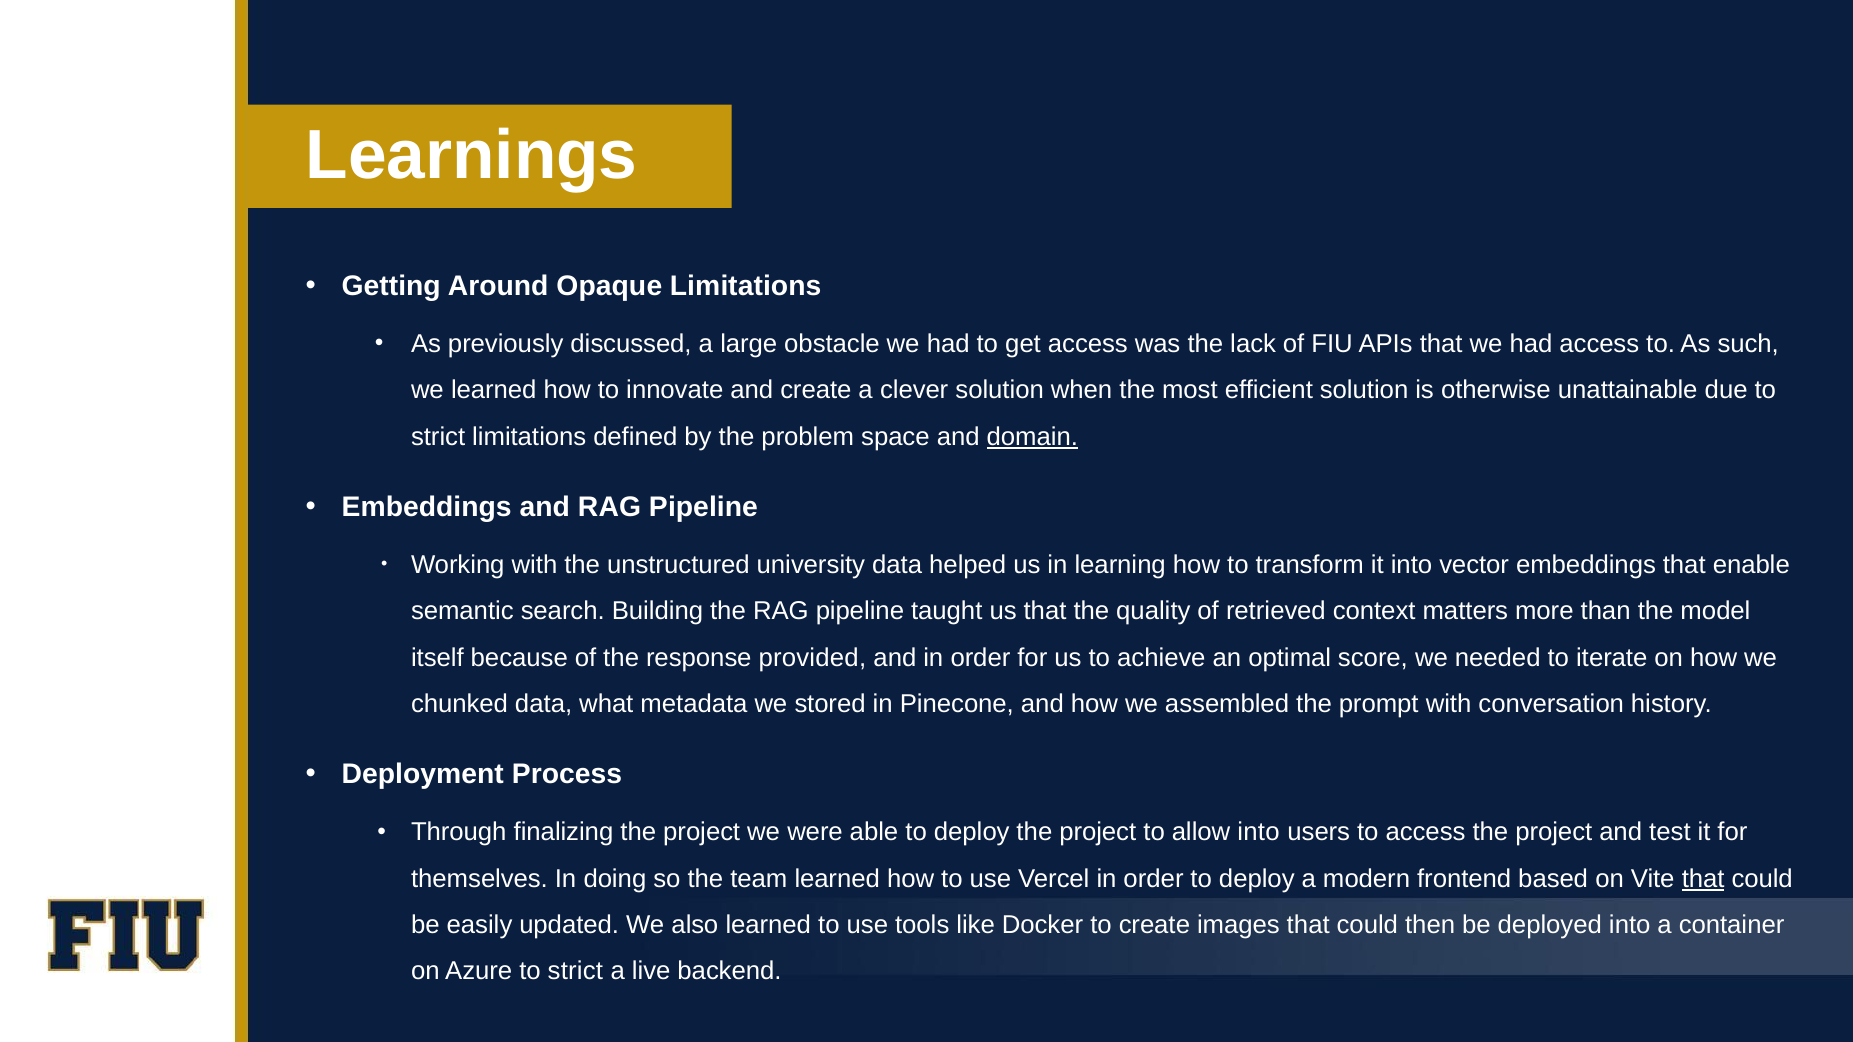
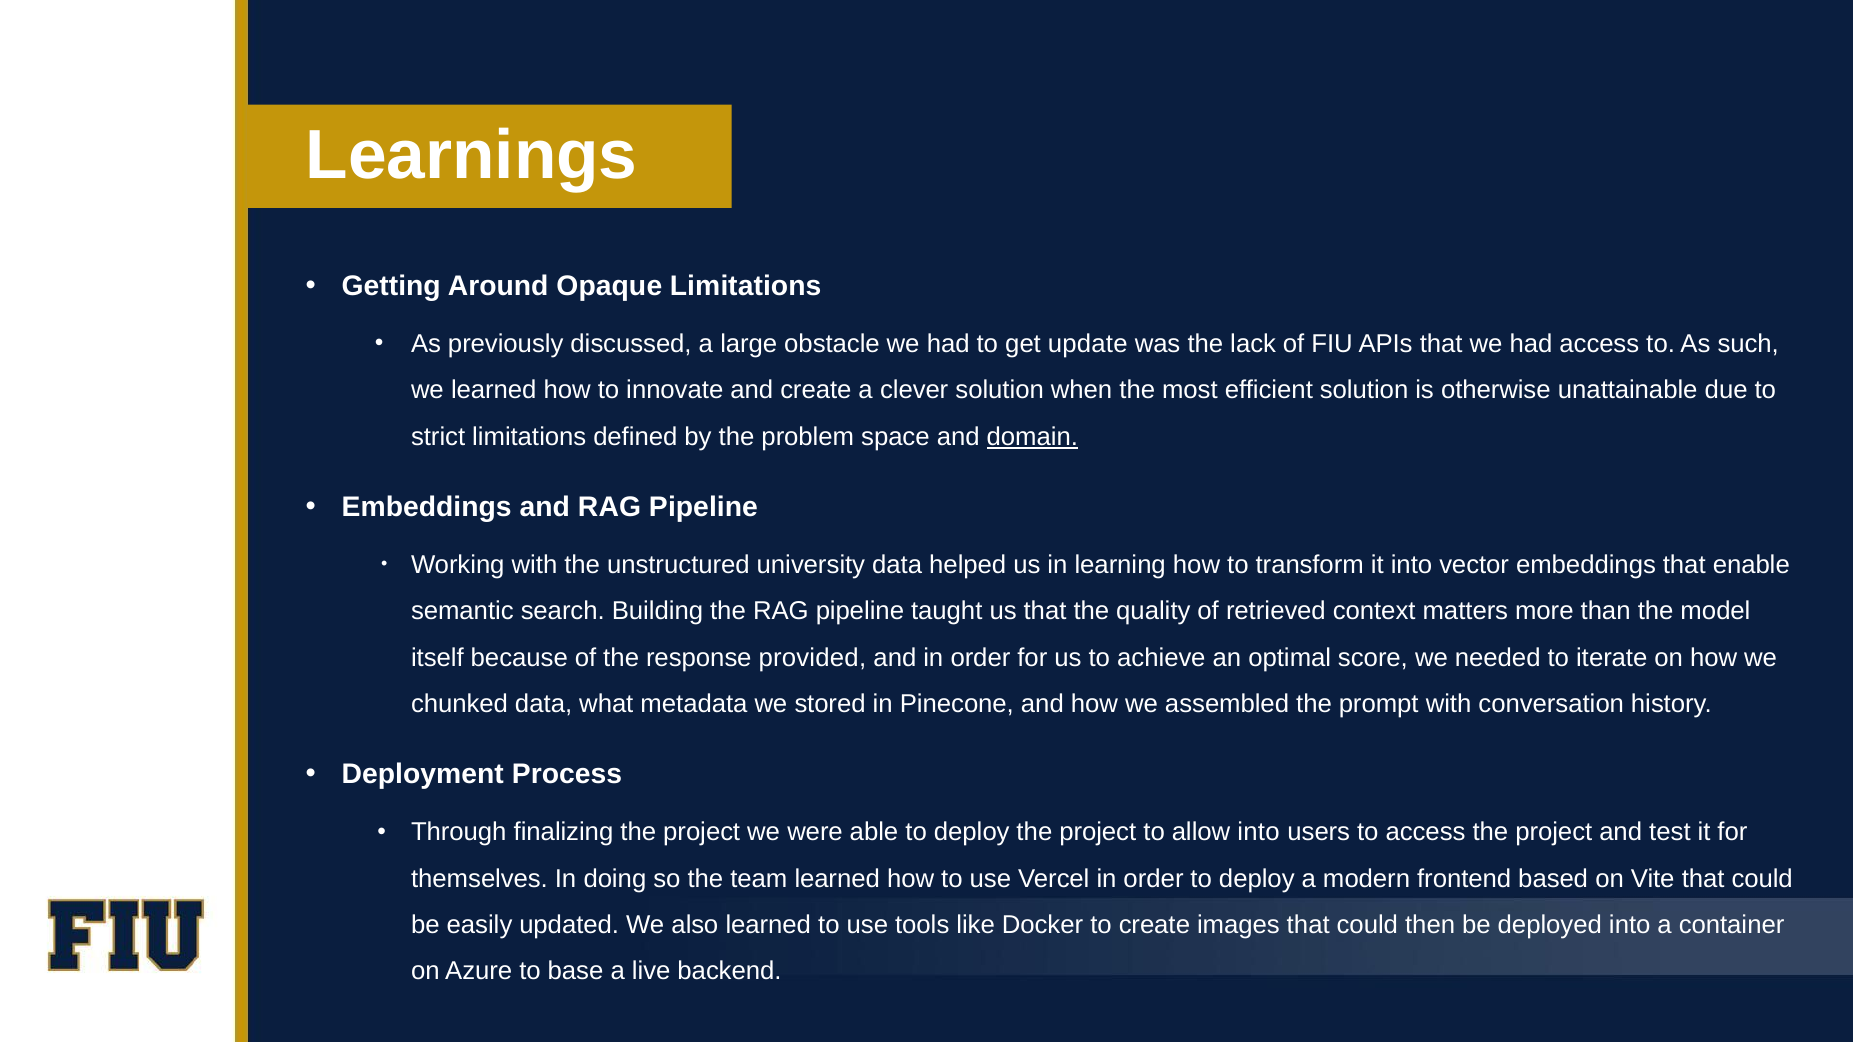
get access: access -> update (1088, 344)
that underline: present -> none (1703, 879)
Azure to strict: strict -> base (576, 972)
